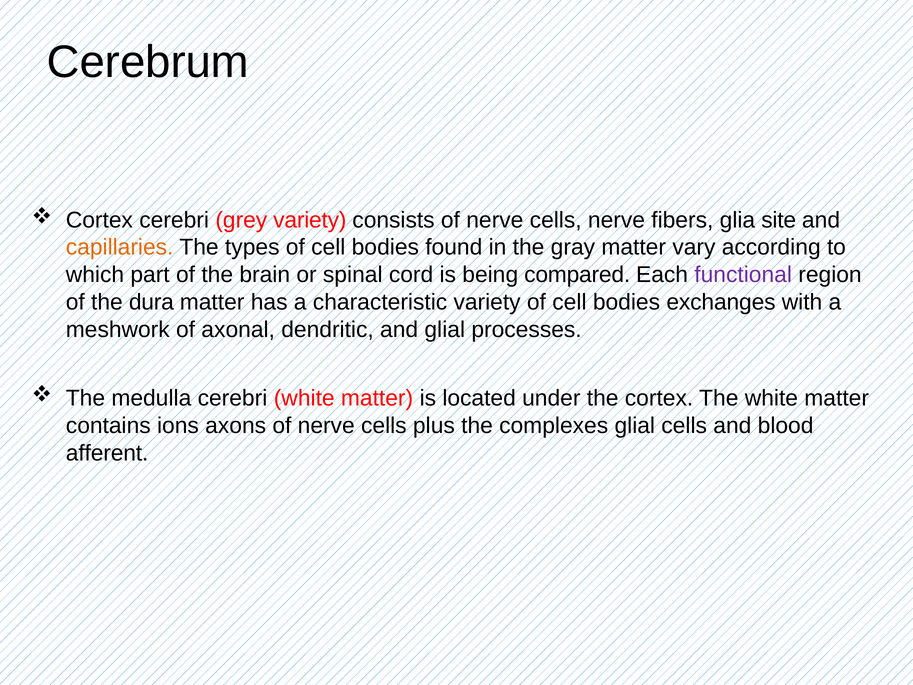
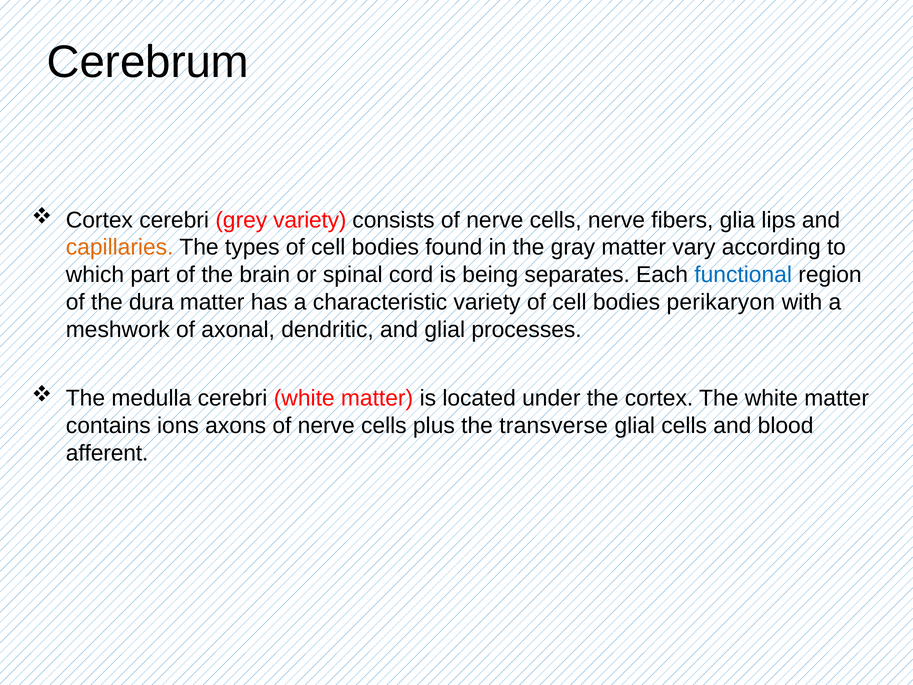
site: site -> lips (779, 220)
compared: compared -> separates (577, 275)
functional colour: purple -> blue (743, 275)
exchanges: exchanges -> perikaryon (721, 302)
complexes: complexes -> transverse (554, 425)
